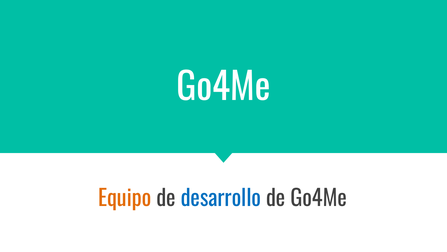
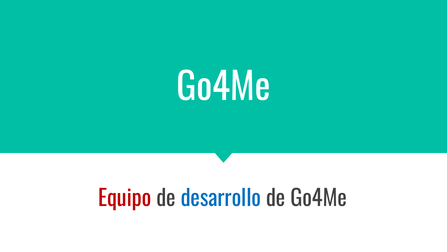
Equipo colour: orange -> red (125, 198)
